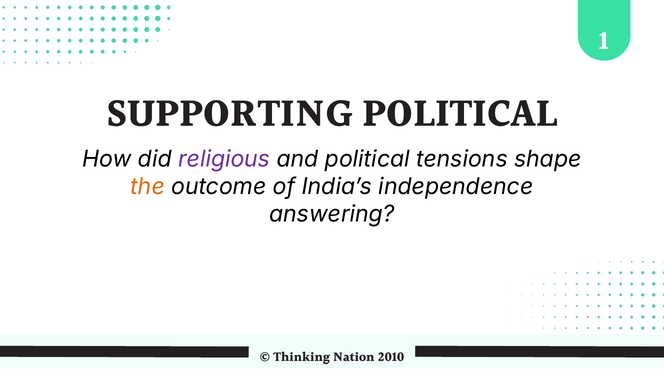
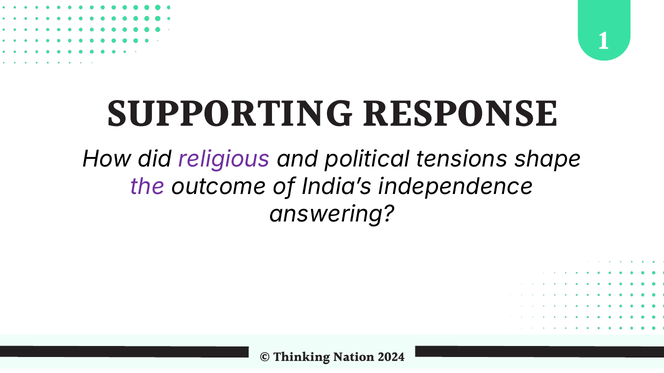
SUPPORTING POLITICAL: POLITICAL -> RESPONSE (460, 115)
the colour: orange -> purple (148, 187)
2010: 2010 -> 2024 (391, 358)
